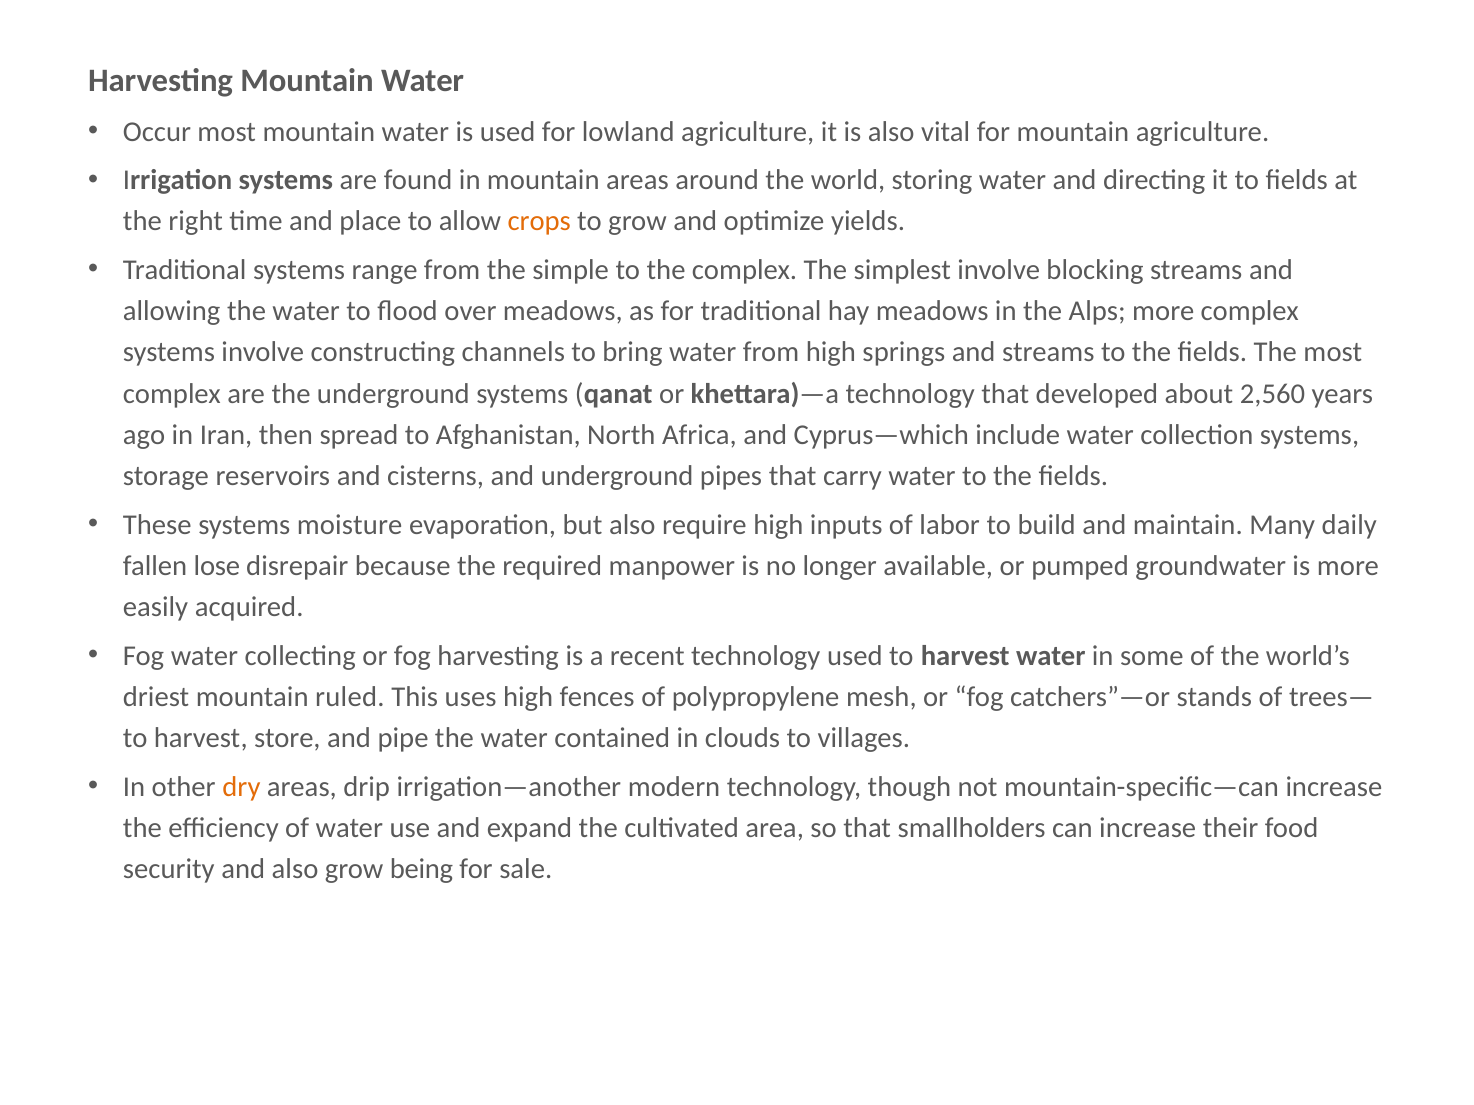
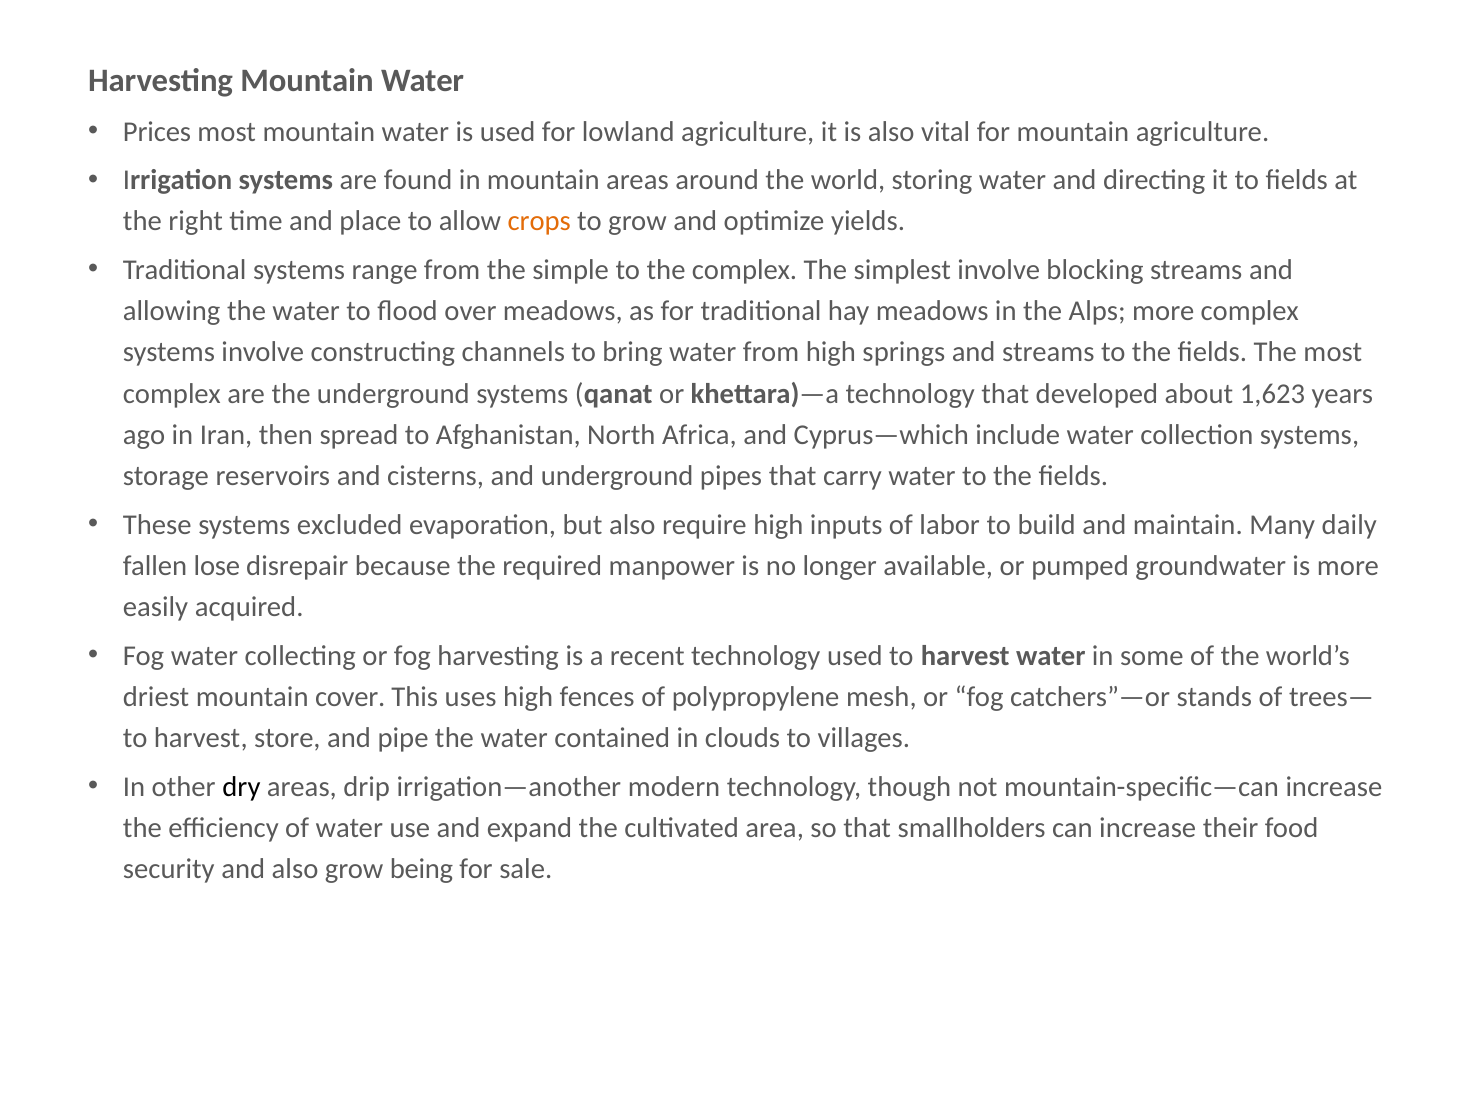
Occur: Occur -> Prices (157, 132)
2,560: 2,560 -> 1,623 (1272, 394)
moisture: moisture -> excluded (350, 525)
ruled: ruled -> cover (350, 697)
dry colour: orange -> black (241, 787)
